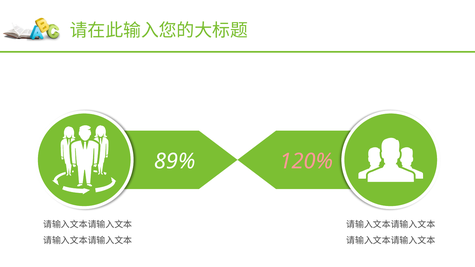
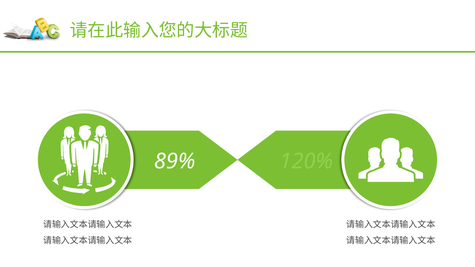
120% colour: pink -> light green (306, 161)
